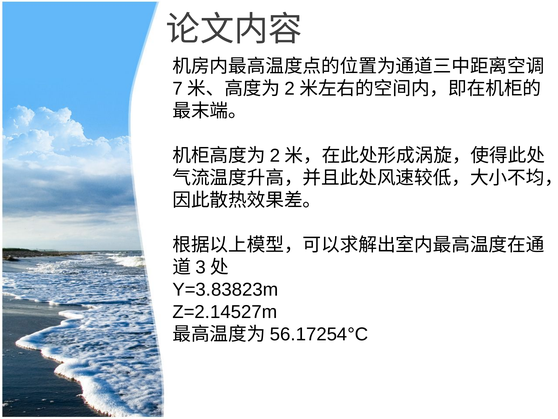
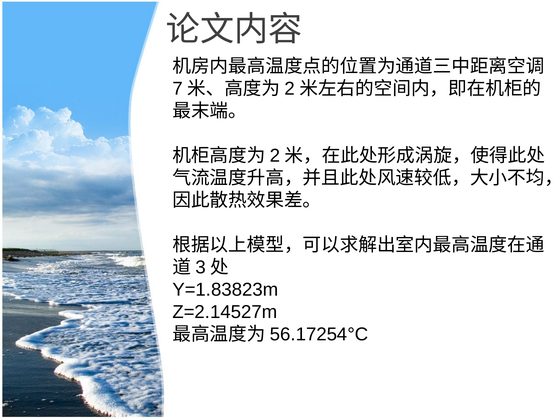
Y=3.83823m: Y=3.83823m -> Y=1.83823m (225, 289)
